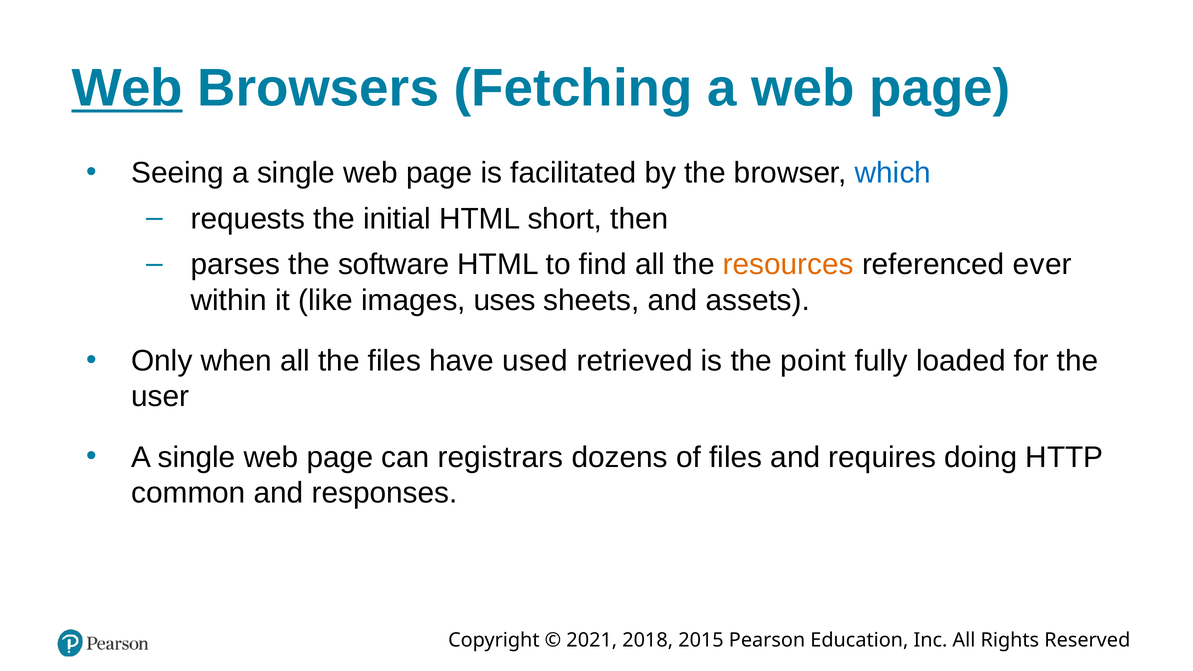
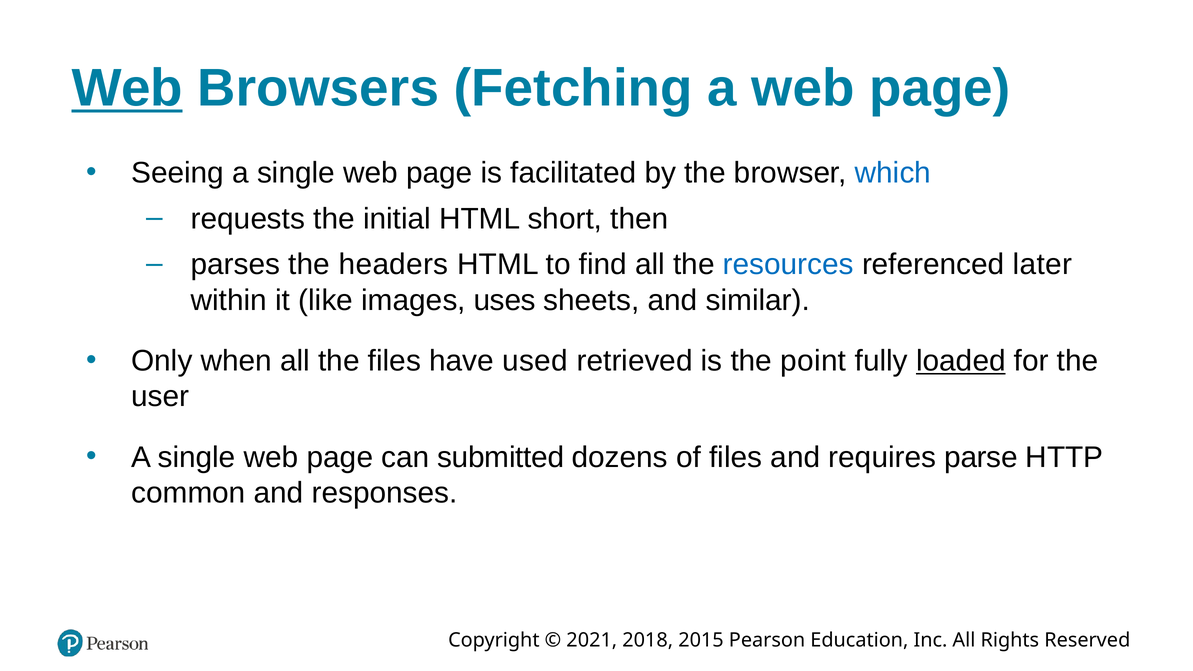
software: software -> headers (394, 264)
resources colour: orange -> blue (788, 264)
ever: ever -> later (1042, 264)
assets: assets -> similar (758, 300)
loaded underline: none -> present (961, 361)
registrars: registrars -> submitted (501, 457)
doing: doing -> parse (981, 457)
